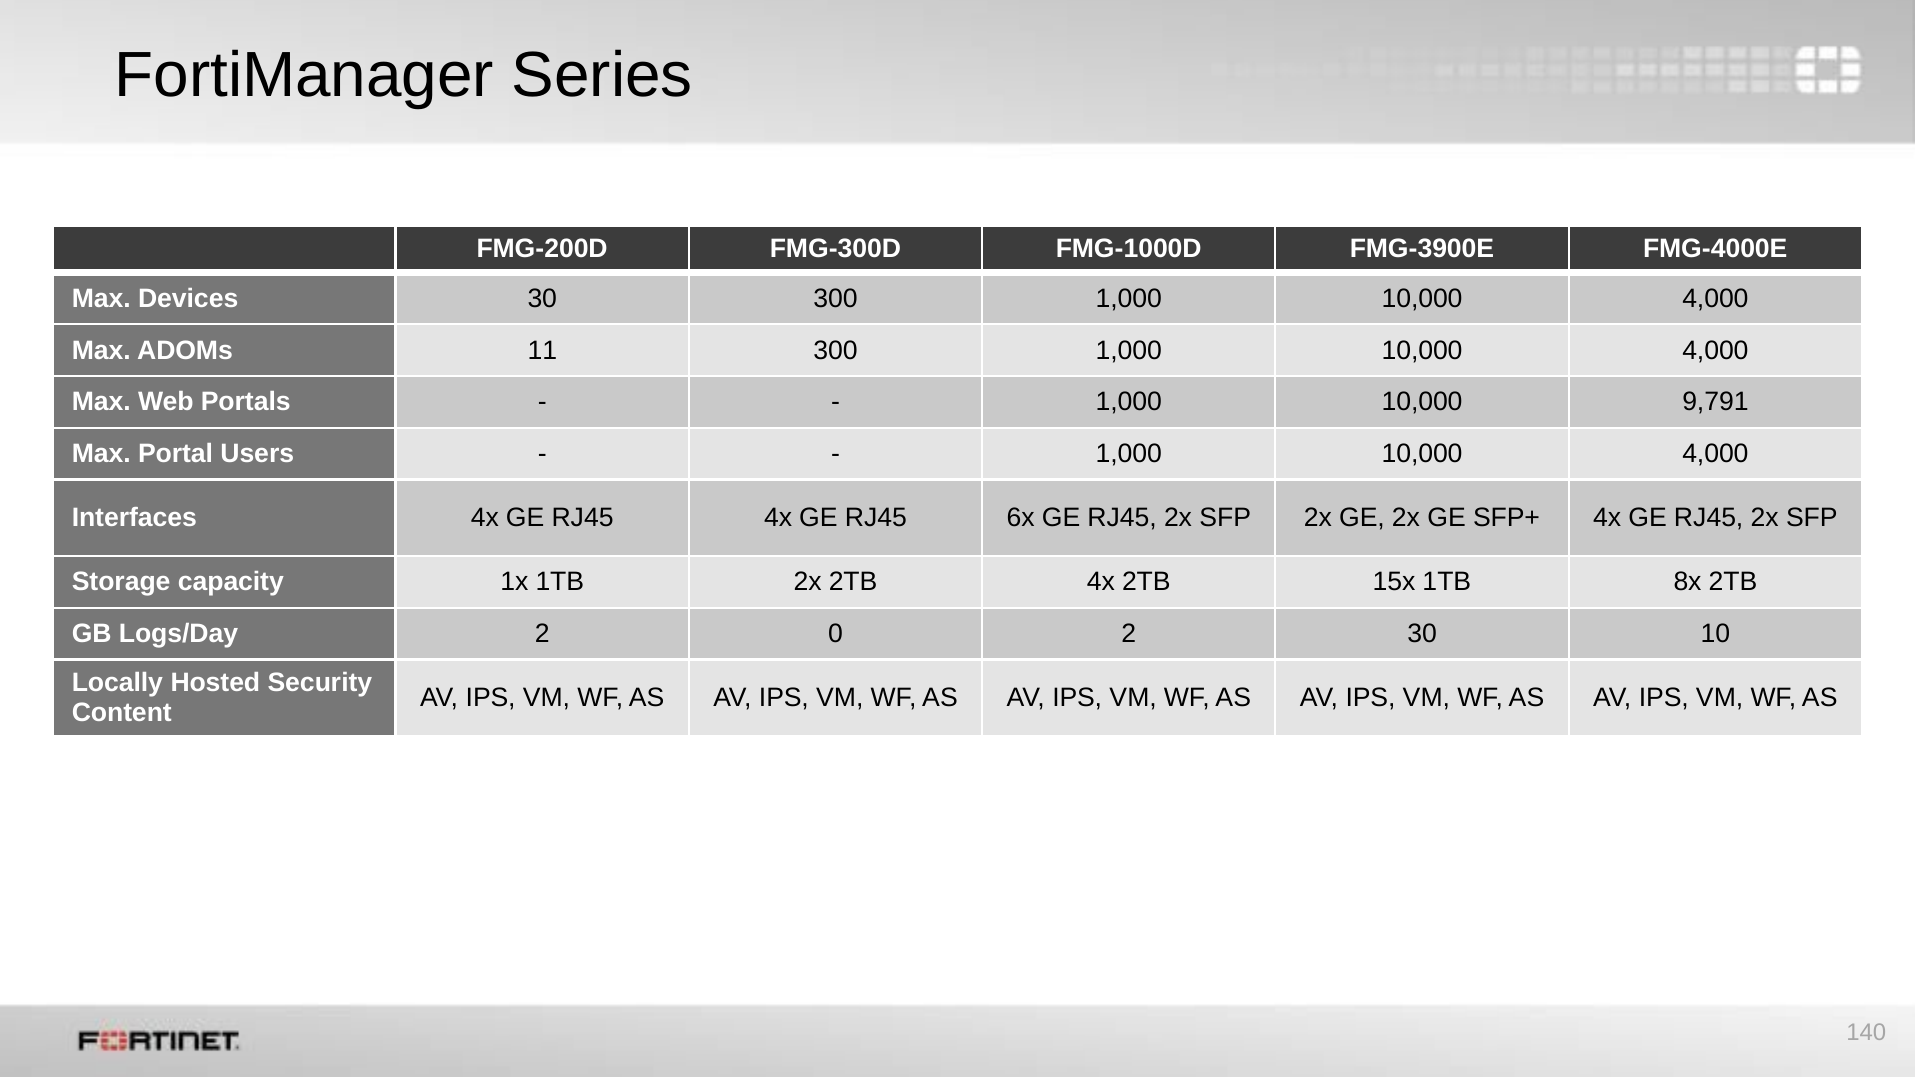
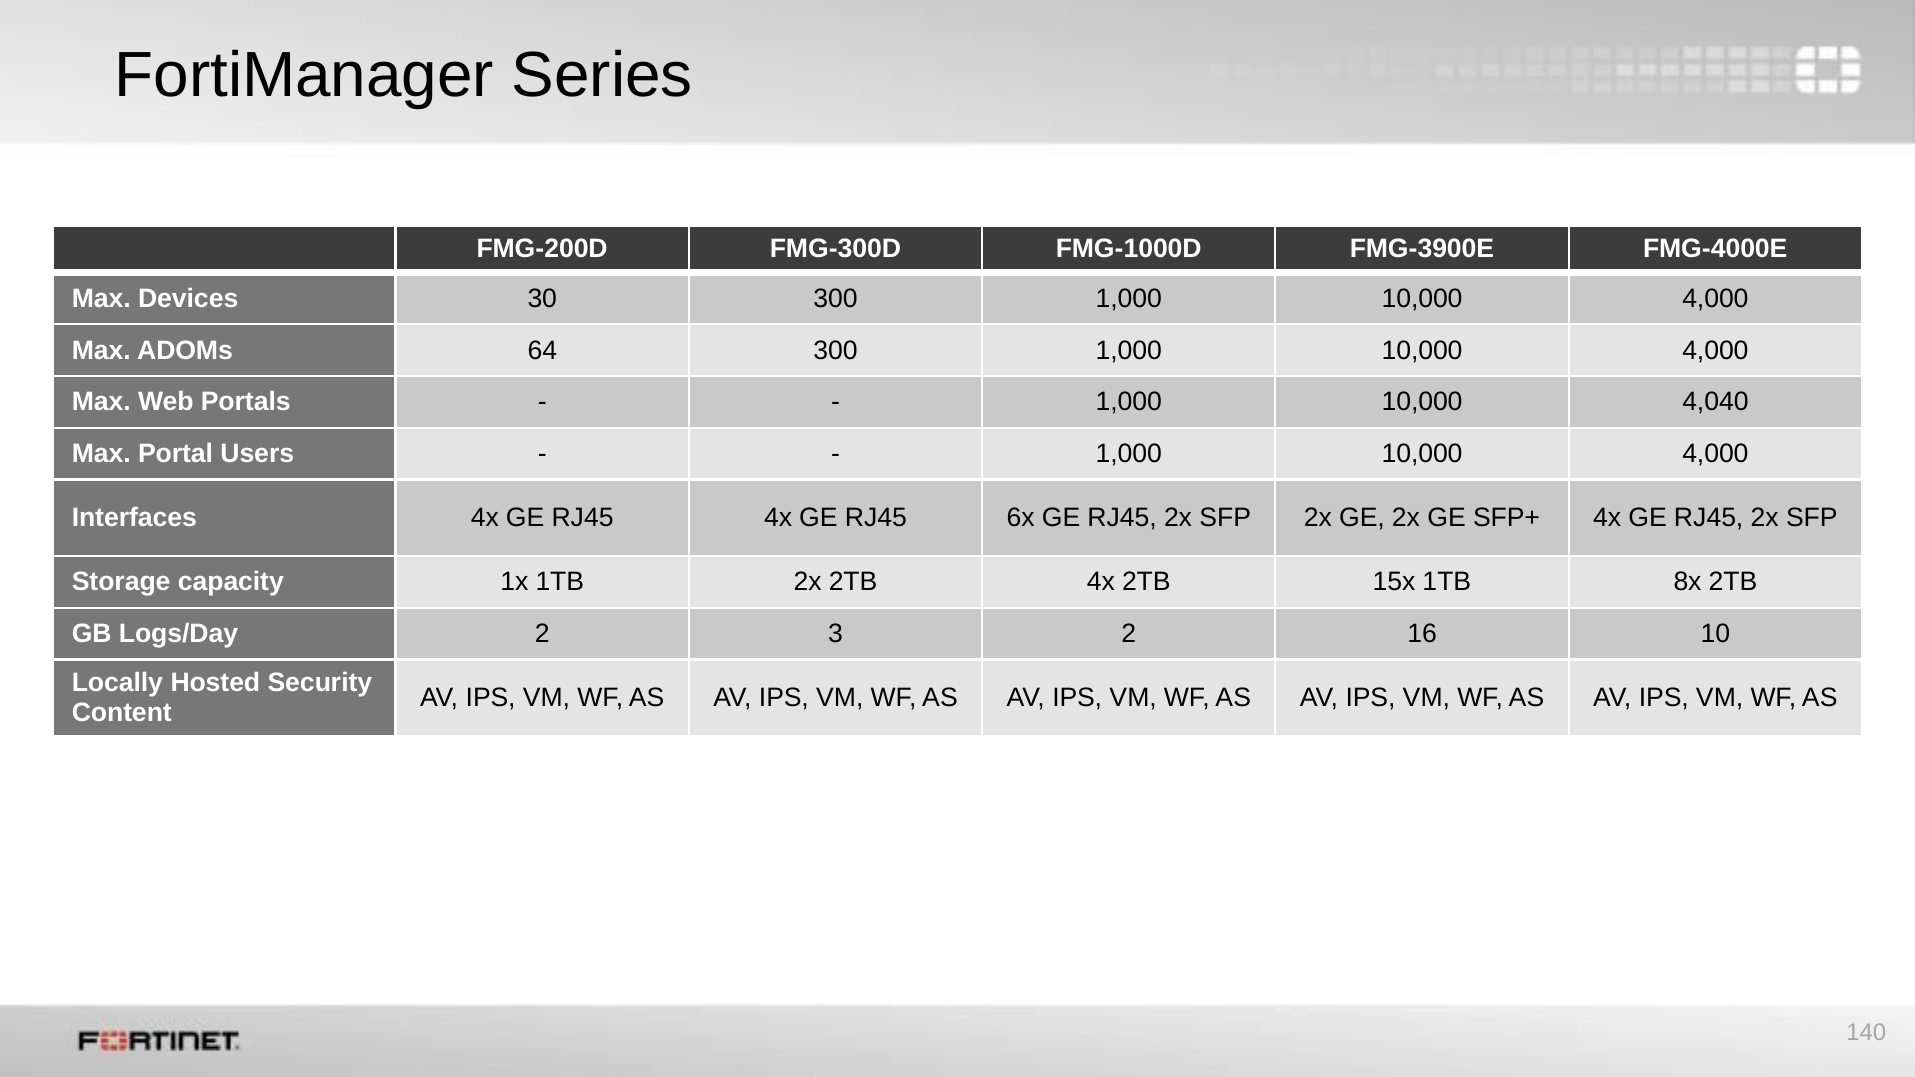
11: 11 -> 64 (542, 351)
9,791: 9,791 -> 4,040 (1715, 402)
0: 0 -> 3 (836, 634)
2 30: 30 -> 16 (1422, 634)
